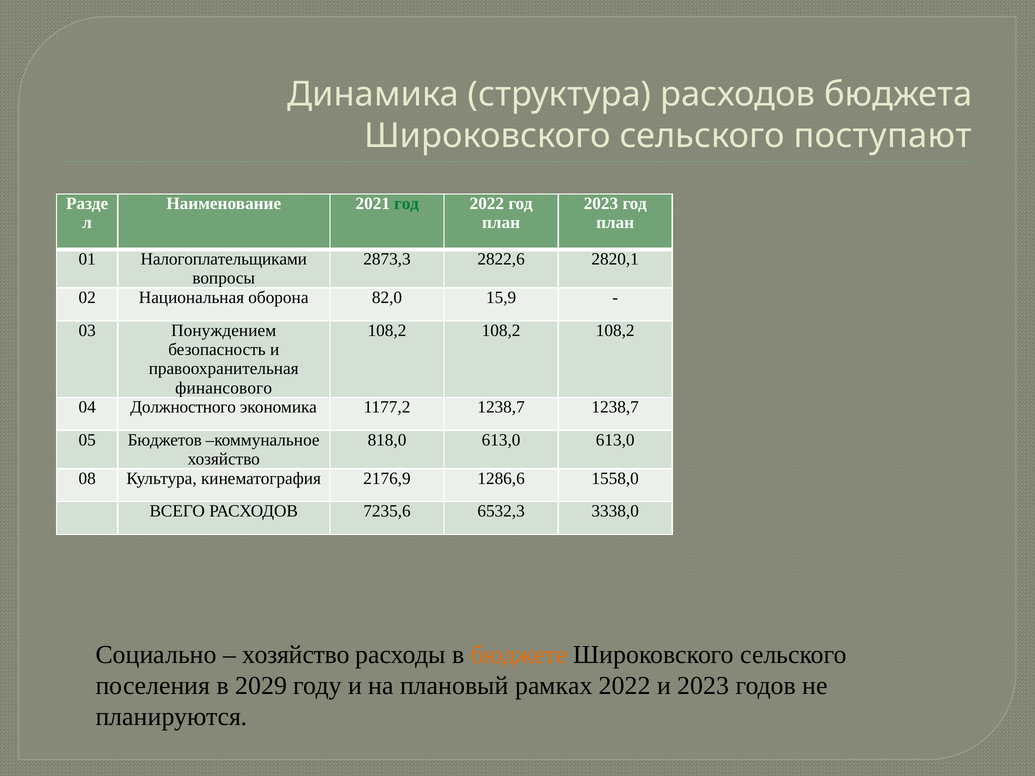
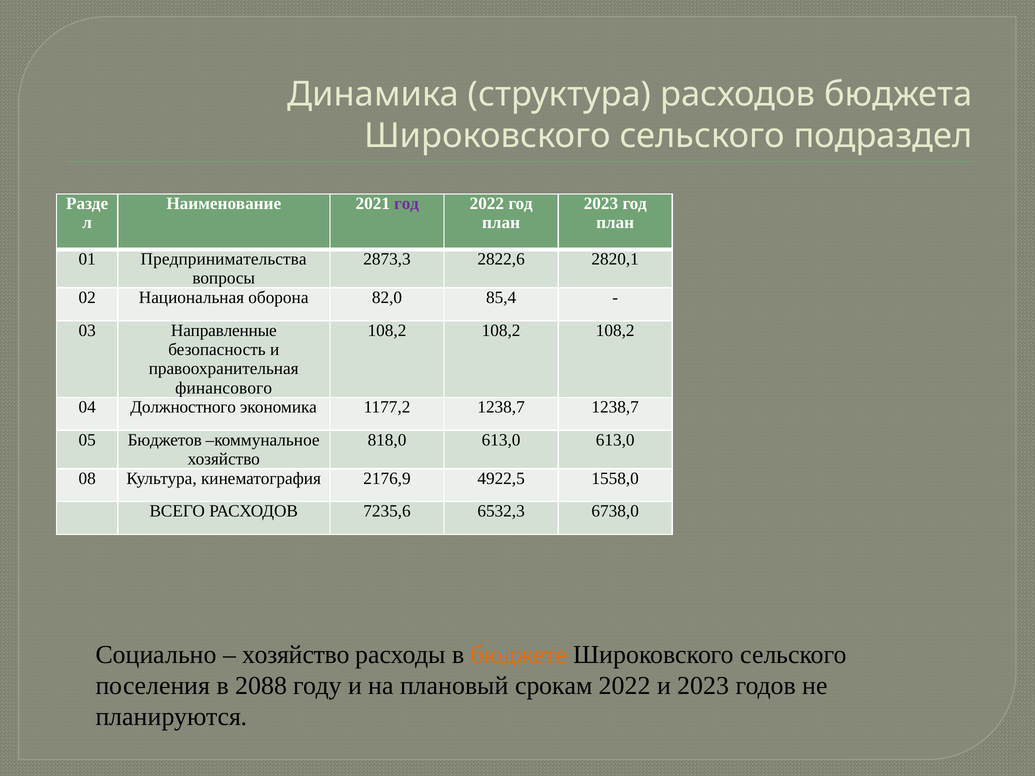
поступают: поступают -> подраздел (883, 136)
год colour: green -> purple (407, 204)
Налогоплательщиками: Налогоплательщиками -> Предпринимательства (224, 259)
15,9: 15,9 -> 85,4 (501, 298)
Понуждением: Понуждением -> Направленные (224, 331)
1286,6: 1286,6 -> 4922,5 (501, 478)
3338,0: 3338,0 -> 6738,0 (615, 511)
2029: 2029 -> 2088 (261, 686)
рамках: рамках -> срокам (554, 686)
